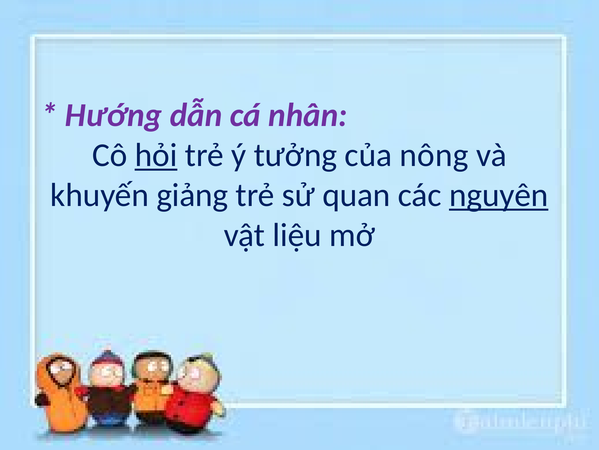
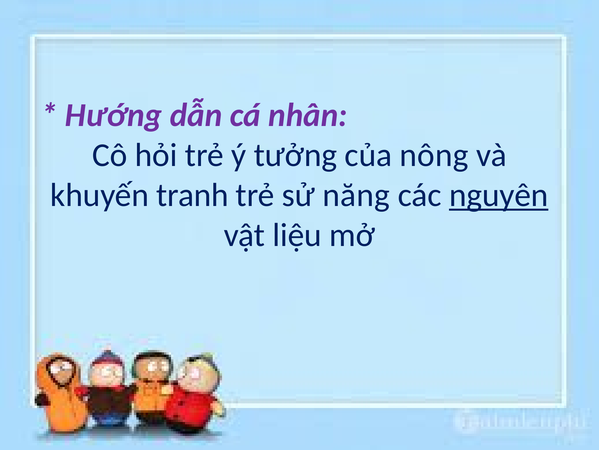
hỏi underline: present -> none (156, 155)
giảng: giảng -> tranh (192, 195)
quan: quan -> năng (356, 195)
